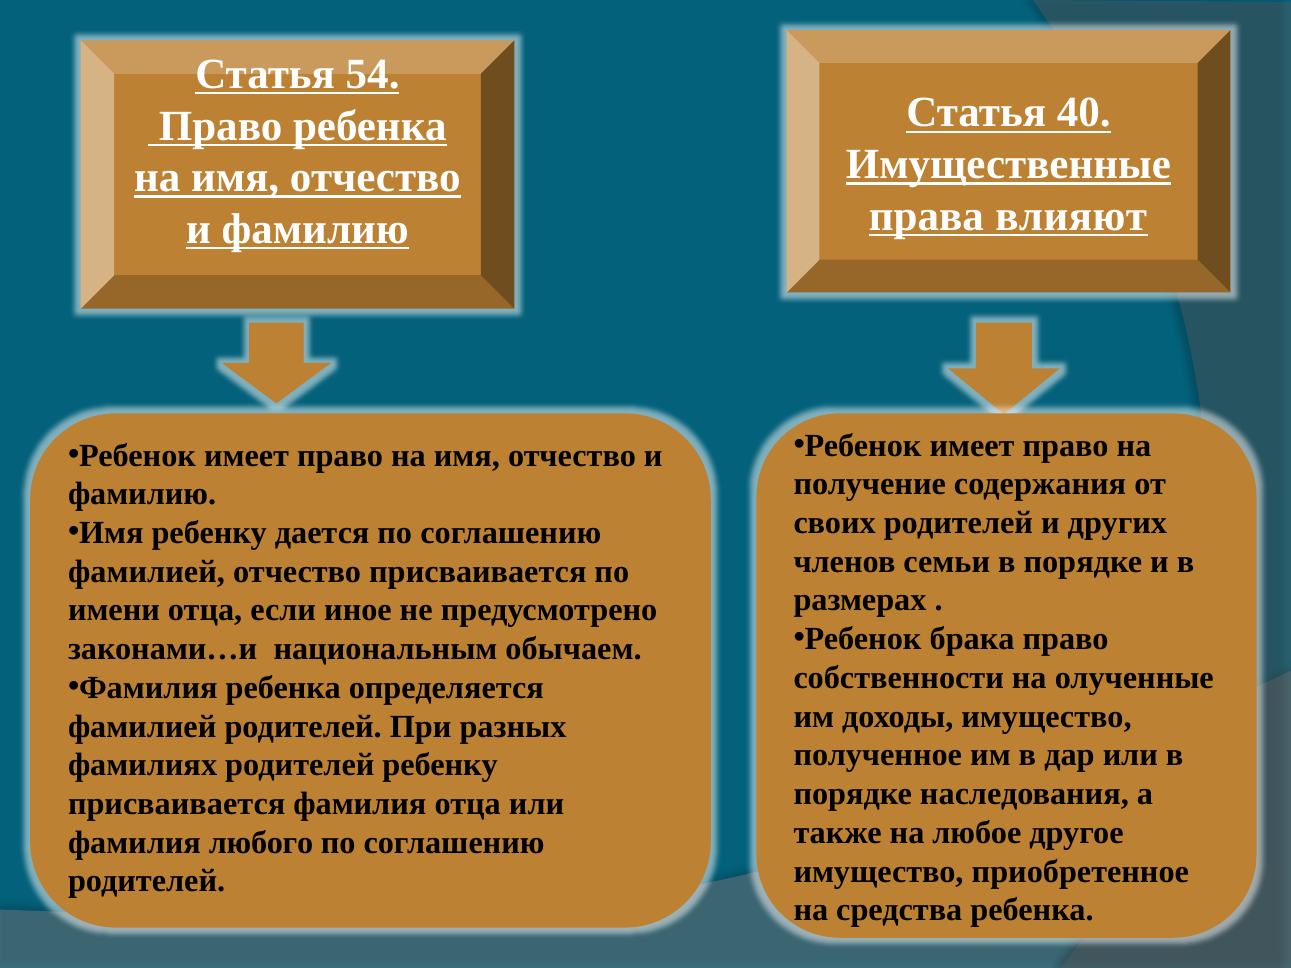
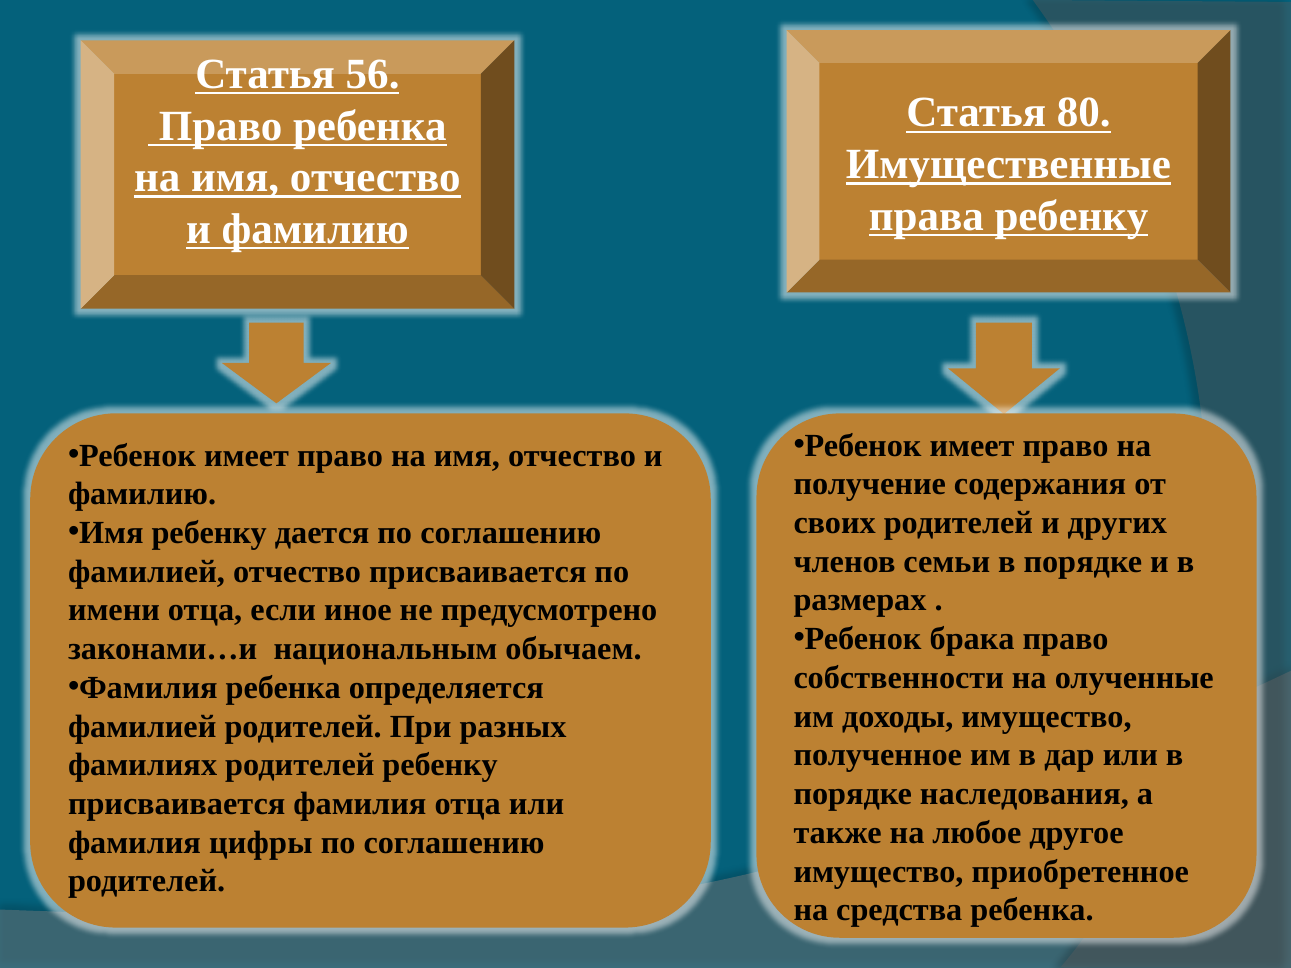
54: 54 -> 56 (373, 74)
40: 40 -> 80 (1084, 113)
права влияют: влияют -> ребенку (1071, 216)
любого: любого -> цифры (261, 843)
